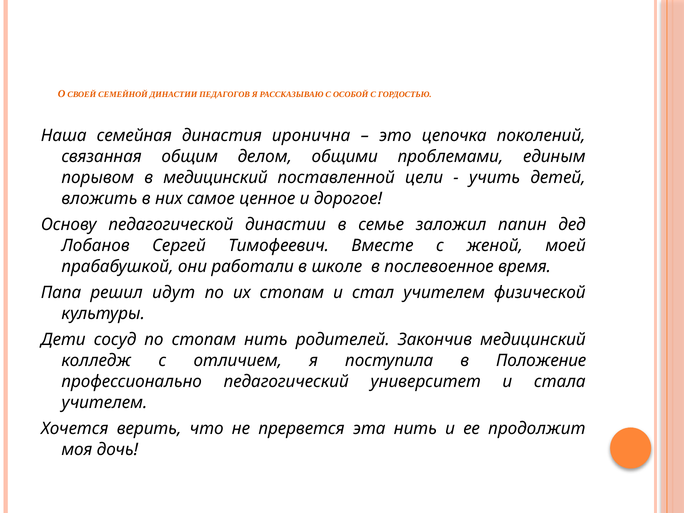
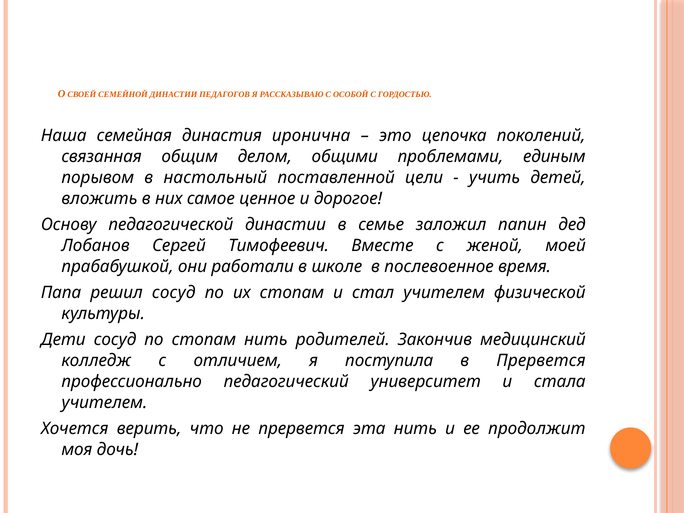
в медицинский: медицинский -> настольный (215, 178)
решил идут: идут -> сосуд (174, 293)
в Положение: Положение -> Прервется (541, 361)
